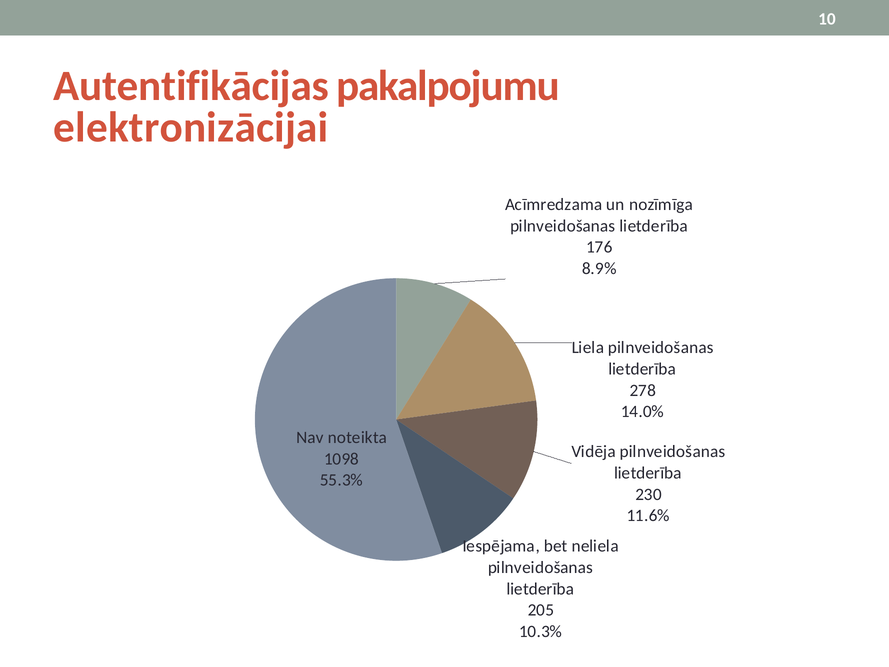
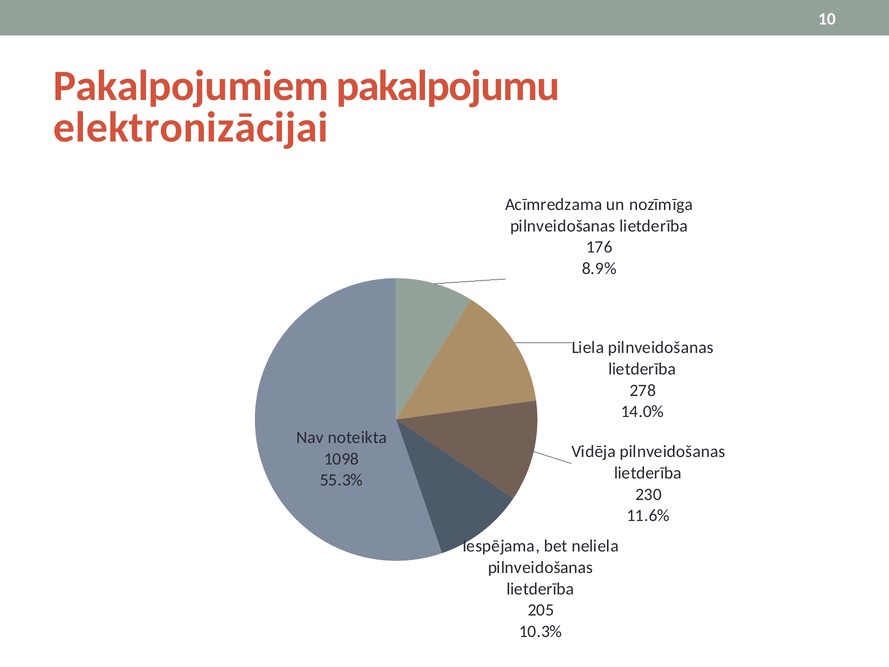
Autentifikācijas: Autentifikācijas -> Pakalpojumiem (191, 86)
